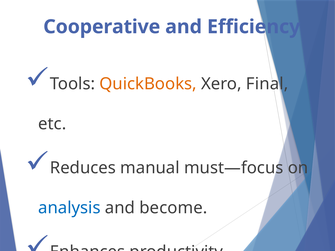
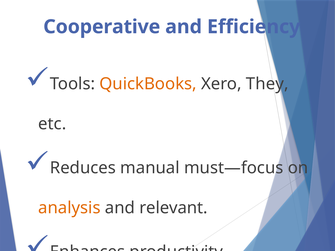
Final: Final -> They (267, 84)
analysis colour: blue -> orange (69, 208)
become: become -> relevant (173, 208)
